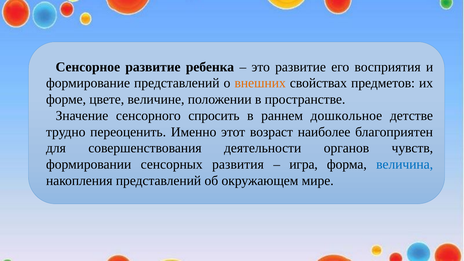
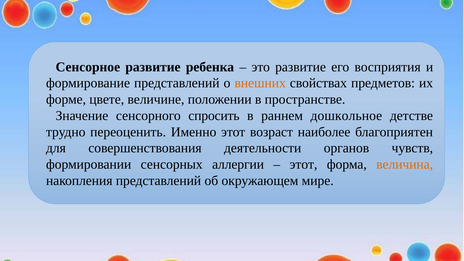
развития: развития -> аллергии (238, 164)
игра: игра -> этот (304, 164)
величина colour: blue -> orange (405, 164)
